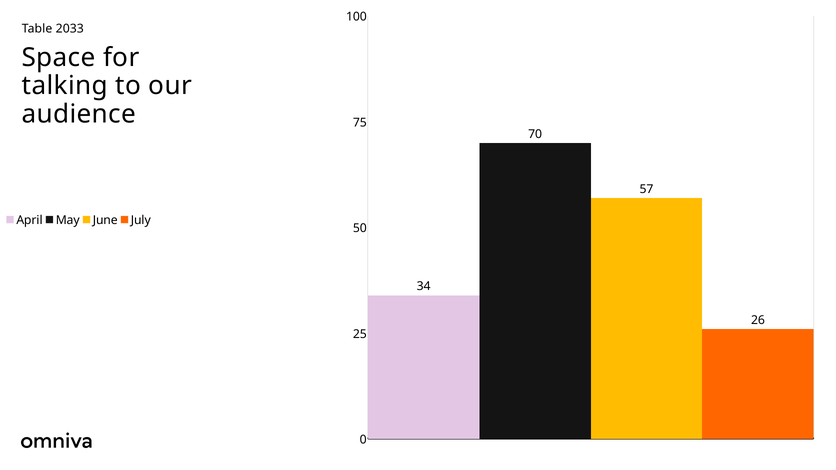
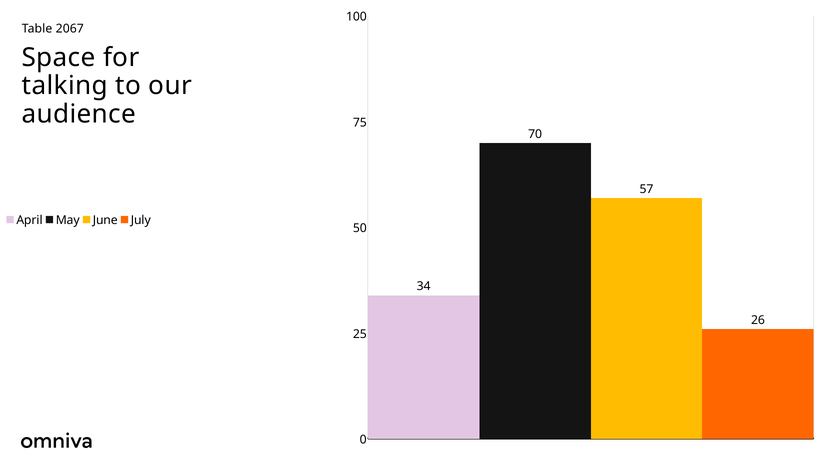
2033: 2033 -> 2067 (70, 29)
